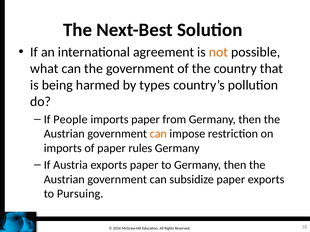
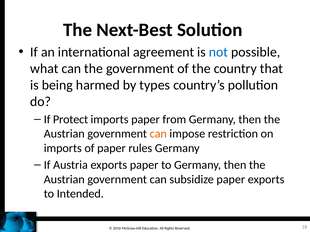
not colour: orange -> blue (218, 52)
People: People -> Protect (71, 120)
Pursuing: Pursuing -> Intended (80, 194)
